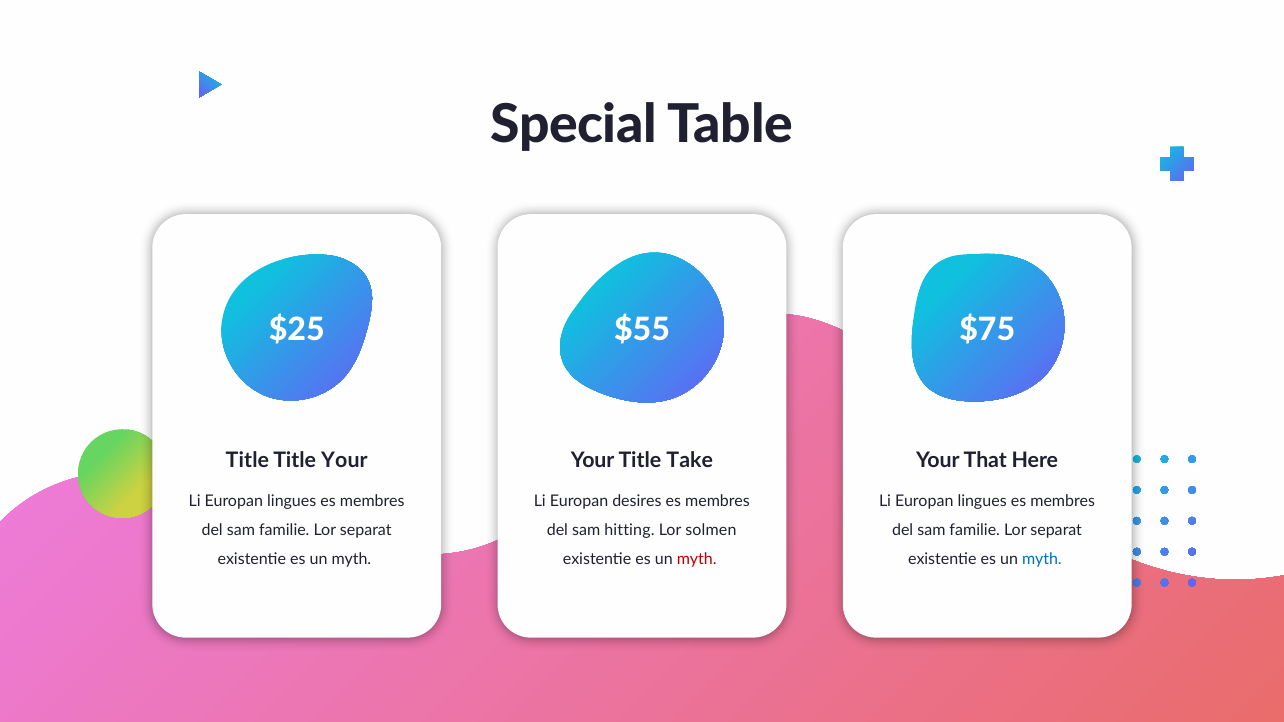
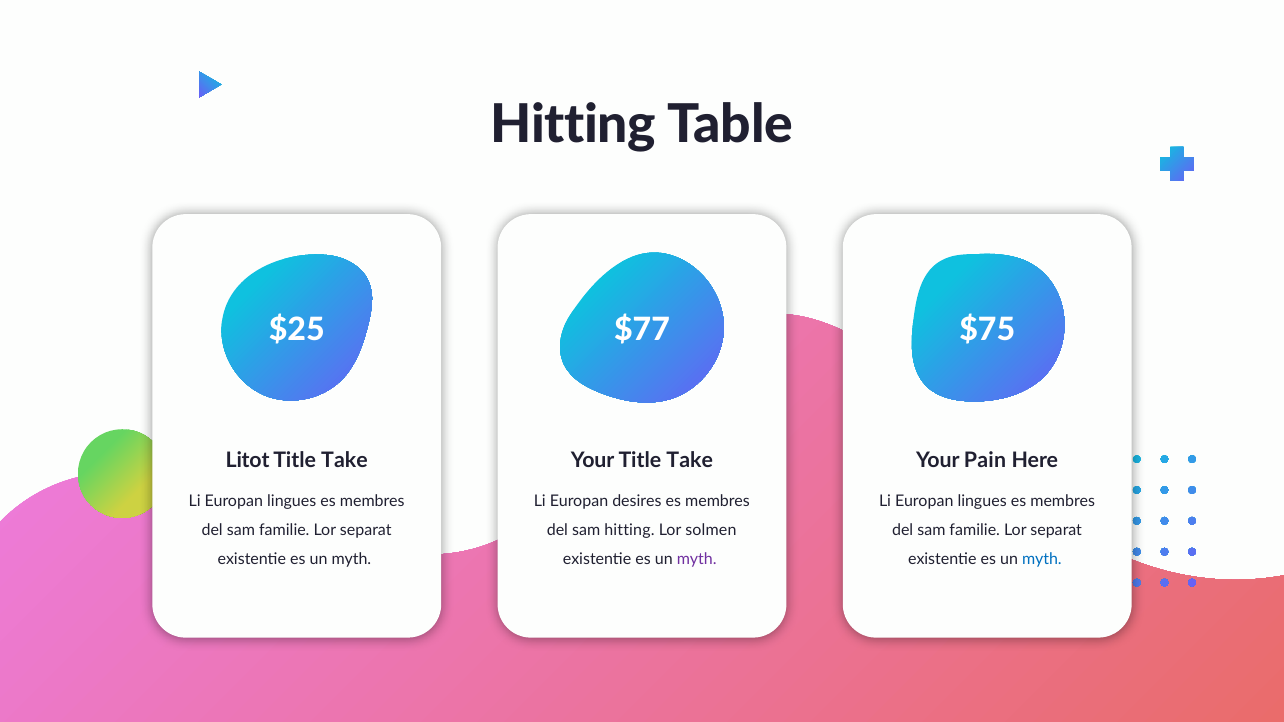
Special: Special -> Hitting (573, 125)
$55: $55 -> $77 (642, 330)
Title: Title -> Litot (248, 461)
Your: Your -> Take (344, 461)
That: That -> Pain (985, 461)
myth colour: red -> purple (697, 560)
